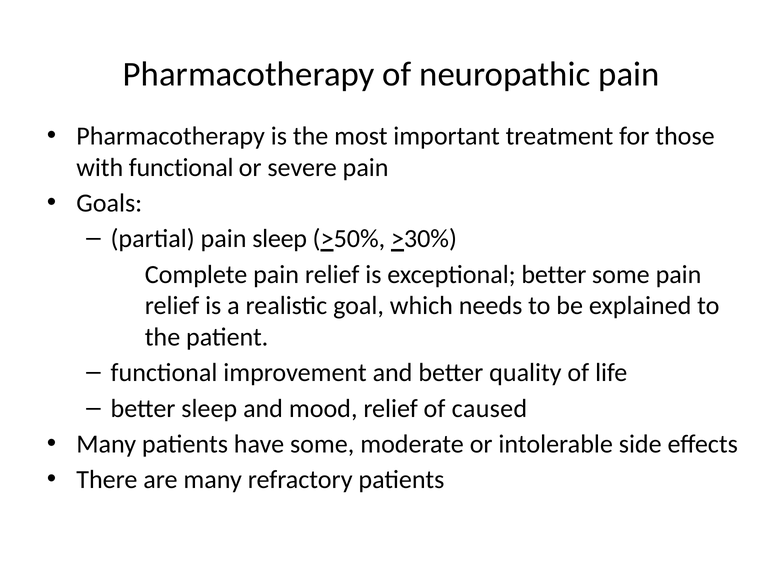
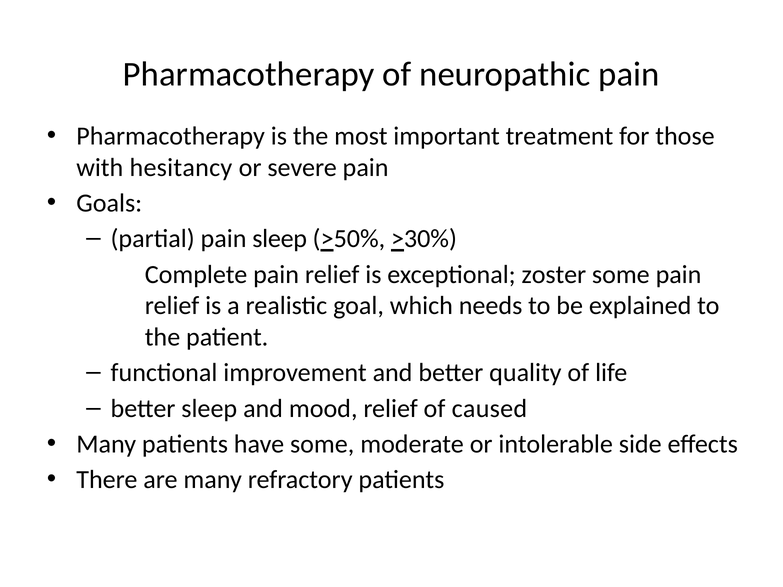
with functional: functional -> hesitancy (181, 168)
exceptional better: better -> zoster (554, 275)
